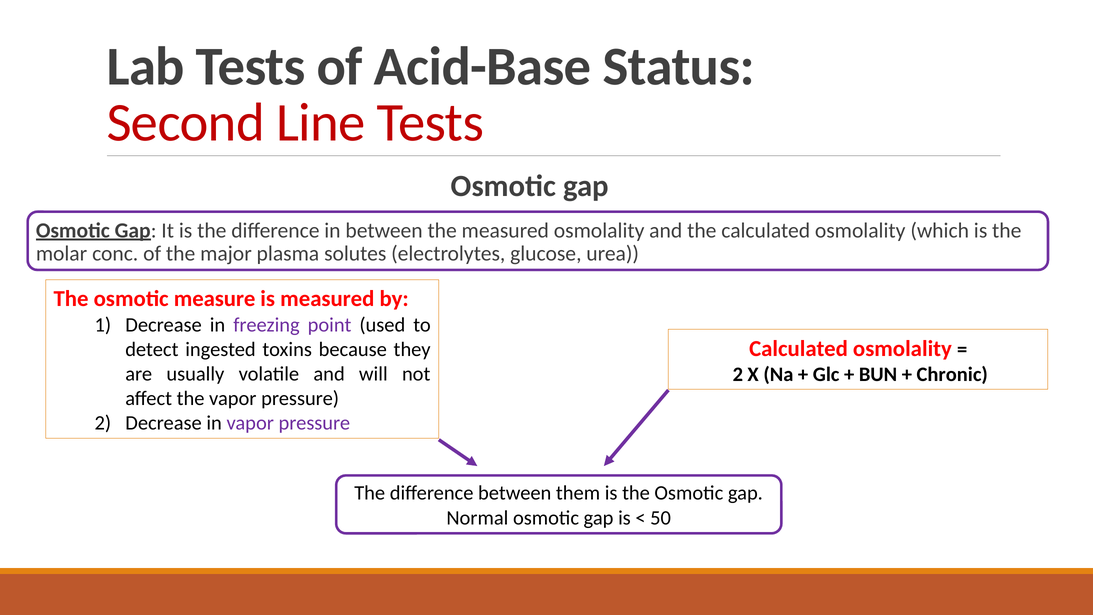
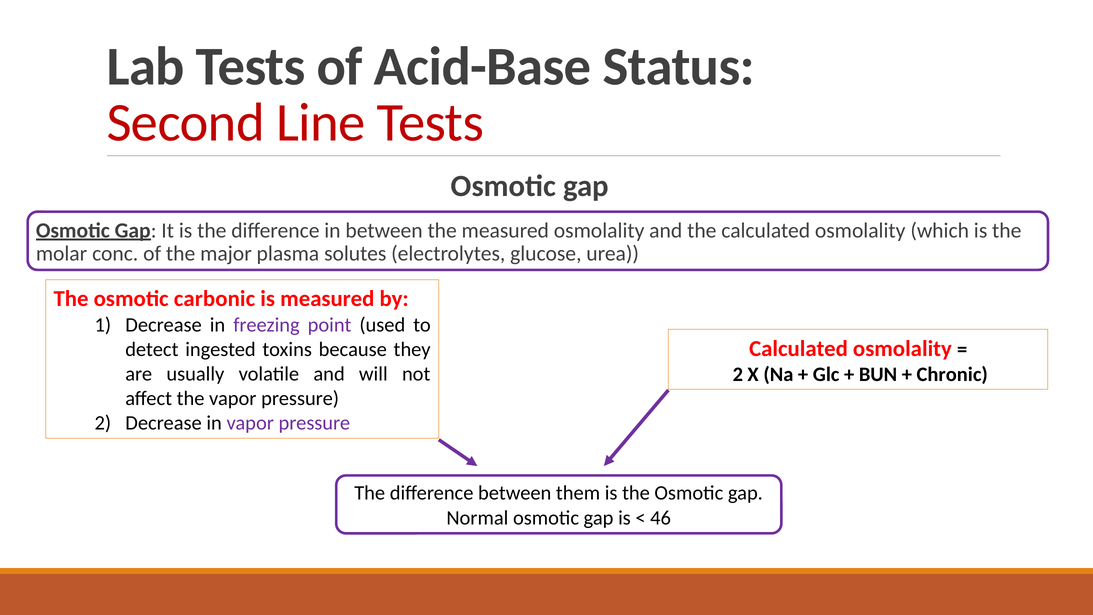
measure: measure -> carbonic (215, 299)
50: 50 -> 46 (661, 518)
